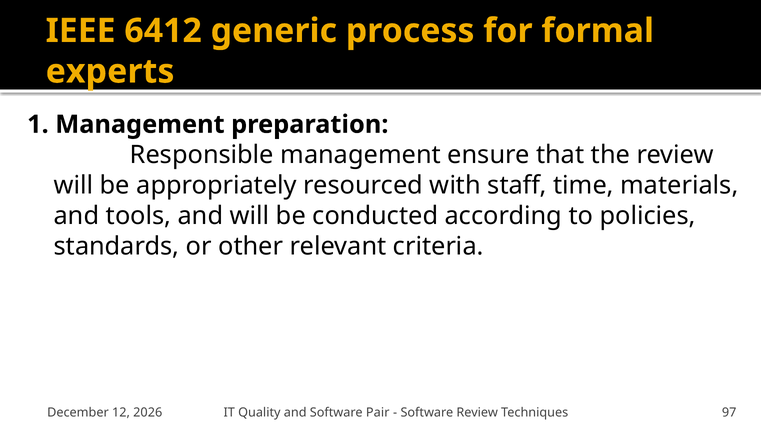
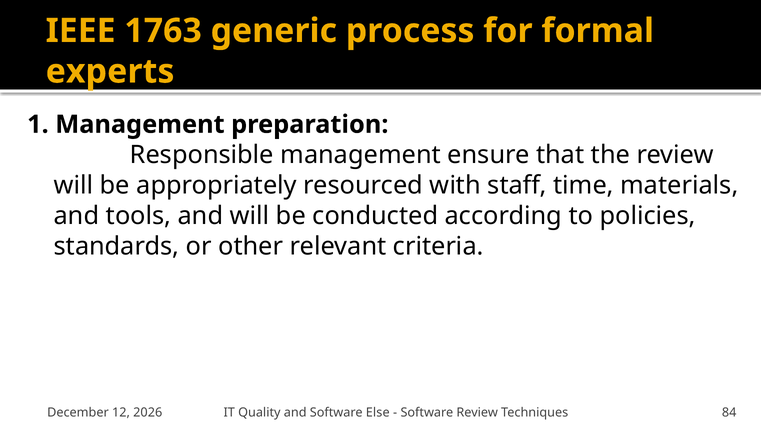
6412: 6412 -> 1763 (163, 31)
Pair: Pair -> Else (378, 413)
97: 97 -> 84 (729, 413)
